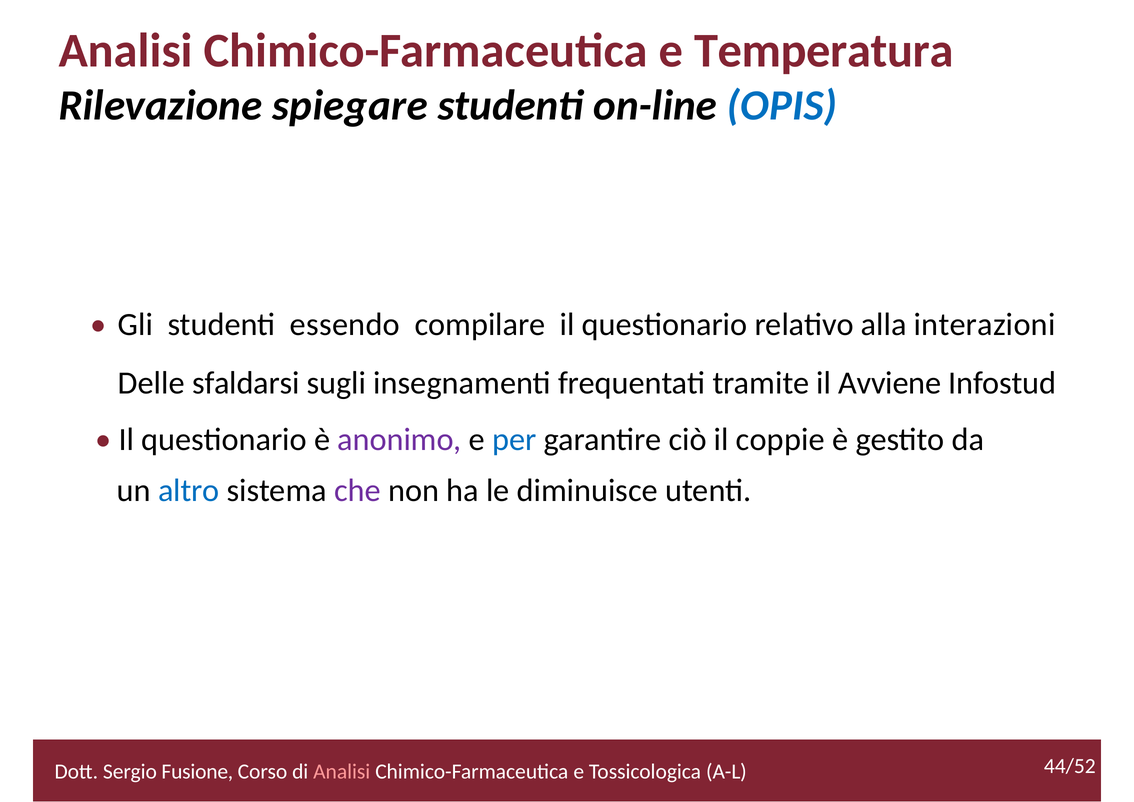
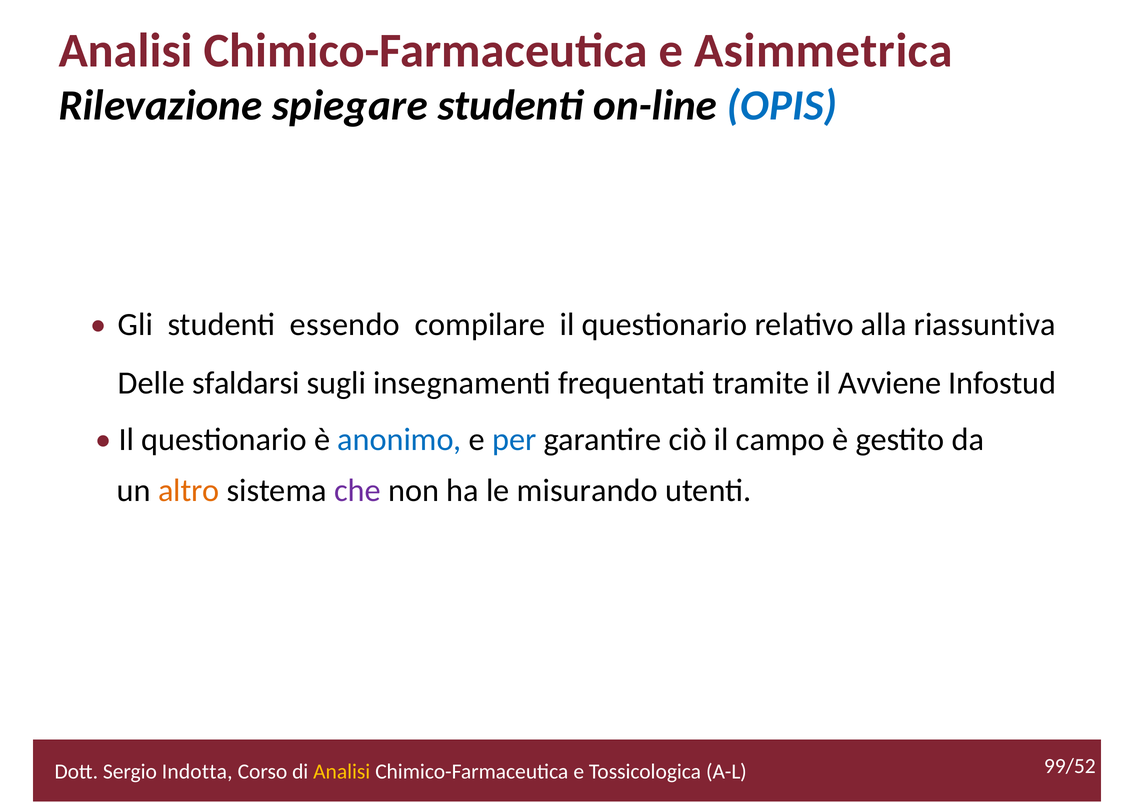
Temperatura: Temperatura -> Asimmetrica (823, 51)
interazioni: interazioni -> riassuntiva (985, 325)
anonimo colour: purple -> blue (399, 439)
coppie: coppie -> campo (780, 439)
altro colour: blue -> orange (189, 491)
diminuisce: diminuisce -> misurando (587, 491)
Fusione: Fusione -> Indotta (197, 771)
Analisi colour: pink -> yellow (342, 771)
44/52: 44/52 -> 99/52 (1070, 766)
